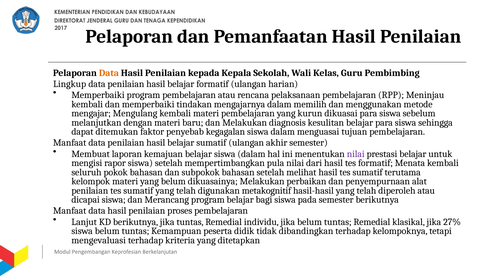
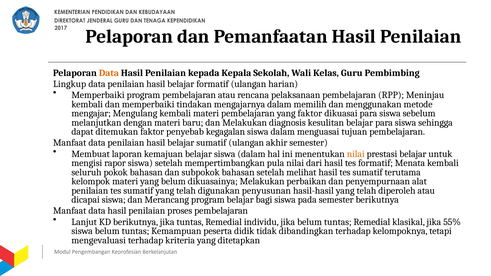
yang kurun: kurun -> faktor (310, 113)
nilai colour: purple -> orange (356, 154)
metakognitif: metakognitif -> penyusunan (266, 191)
27%: 27% -> 55% (452, 222)
